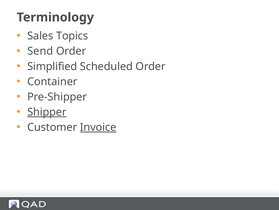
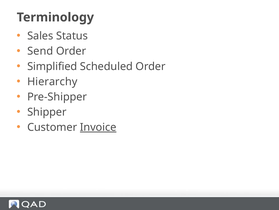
Topics: Topics -> Status (72, 36)
Container: Container -> Hierarchy (52, 81)
Shipper underline: present -> none (47, 112)
